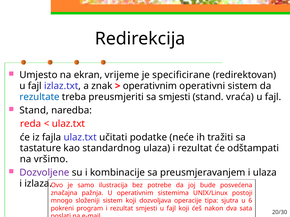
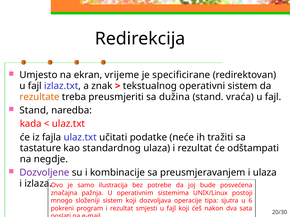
operativnim: operativnim -> tekstualnog (150, 86)
rezultate colour: blue -> orange (39, 97)
sa smjesti: smjesti -> dužina (174, 97)
reda: reda -> kada (31, 124)
vršimo: vršimo -> negdje (51, 160)
